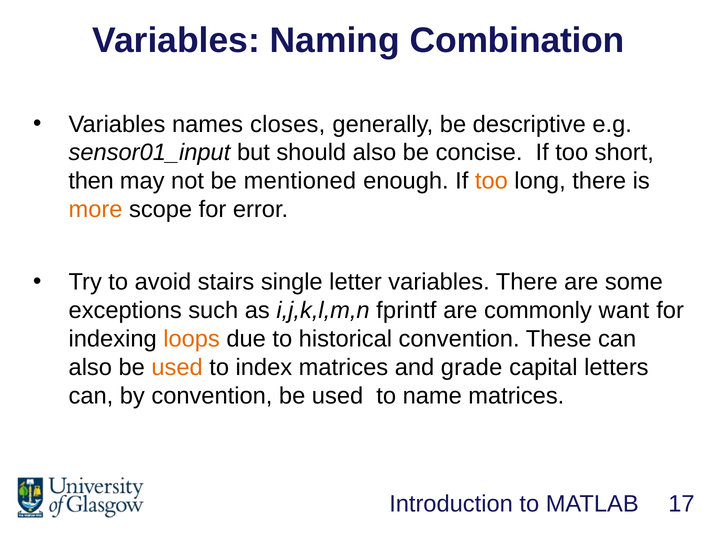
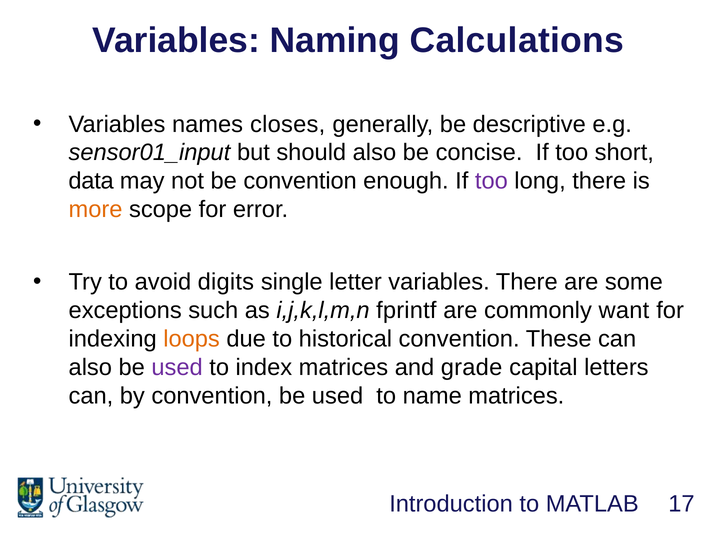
Combination: Combination -> Calculations (517, 41)
then: then -> data (91, 181)
be mentioned: mentioned -> convention (300, 181)
too colour: orange -> purple (491, 181)
stairs: stairs -> digits (226, 282)
used colour: orange -> purple (177, 367)
